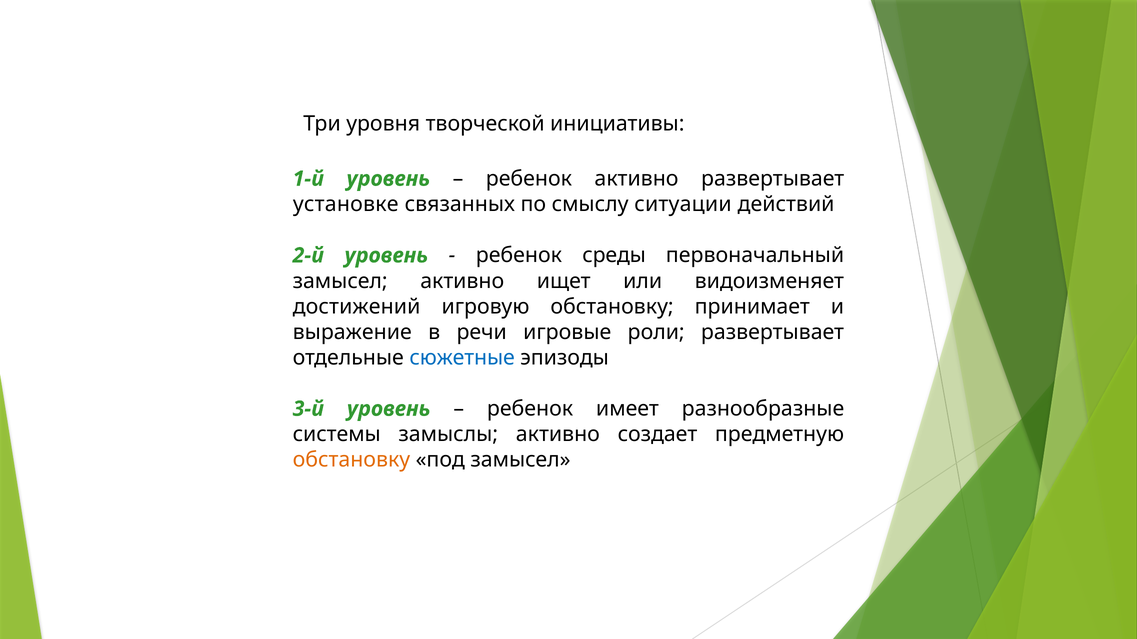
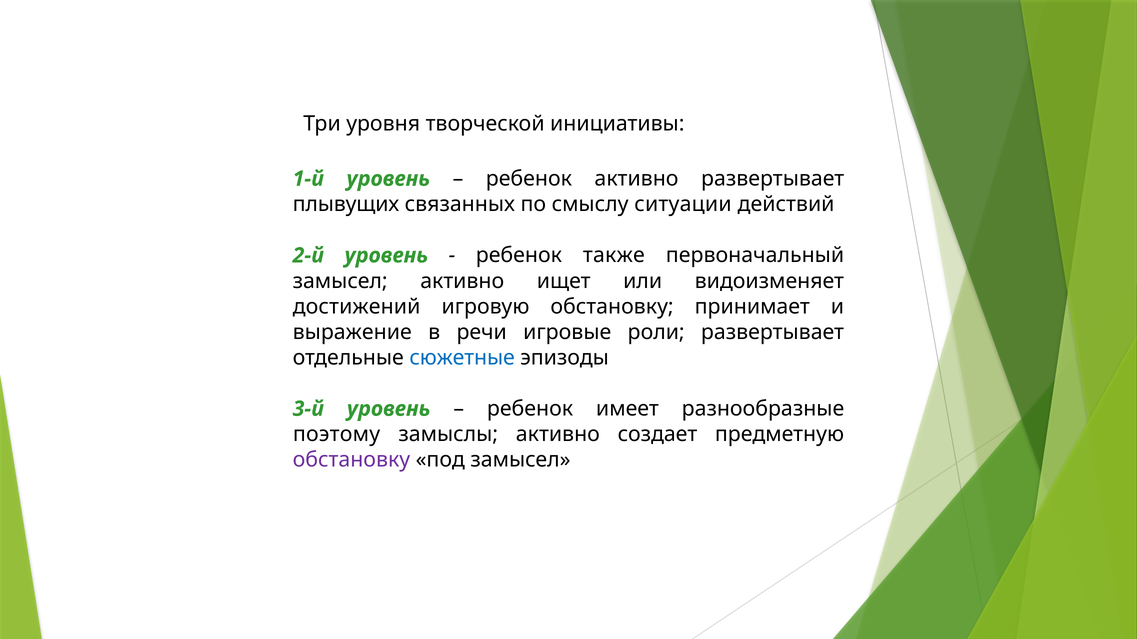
установке: установке -> плывущих (346, 205)
среды: среды -> также (614, 256)
системы: системы -> поэтому (337, 435)
обстановку colour: orange -> purple (351, 460)
